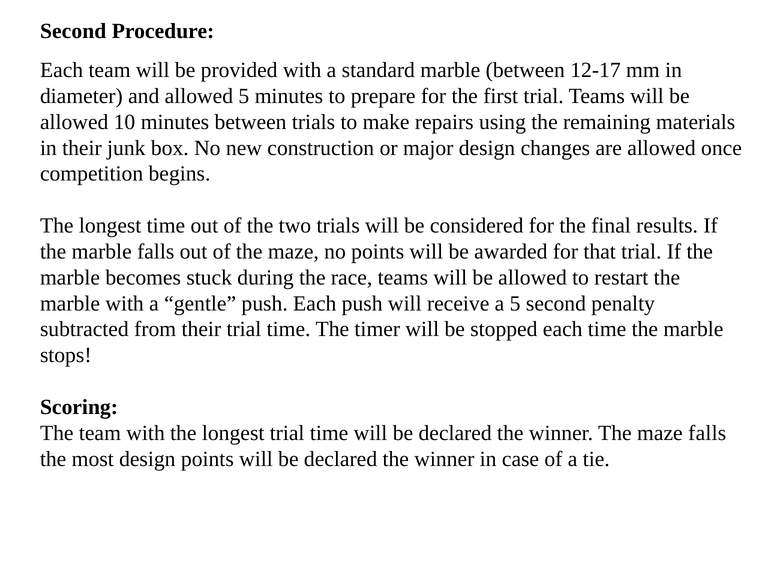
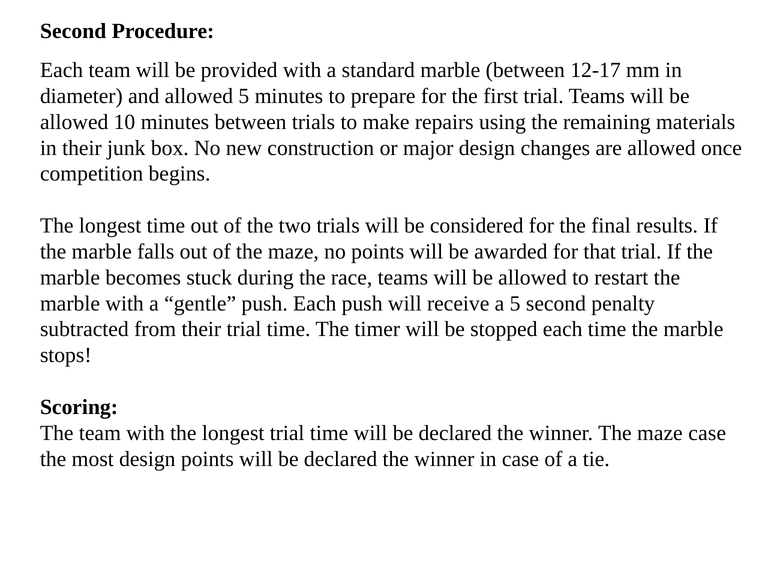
maze falls: falls -> case (707, 433)
